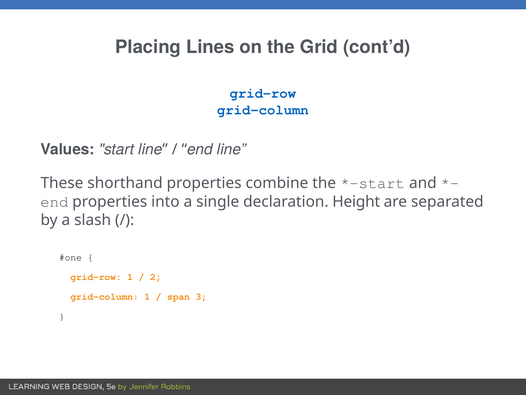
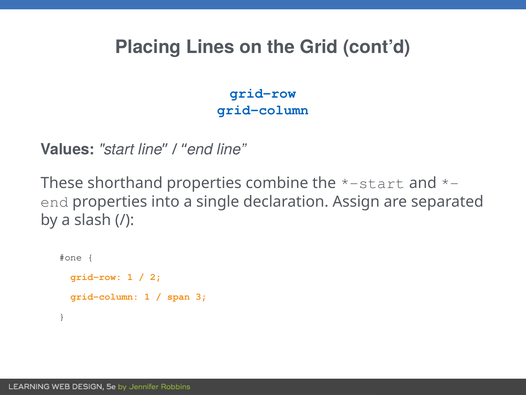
Height: Height -> Assign (356, 201)
